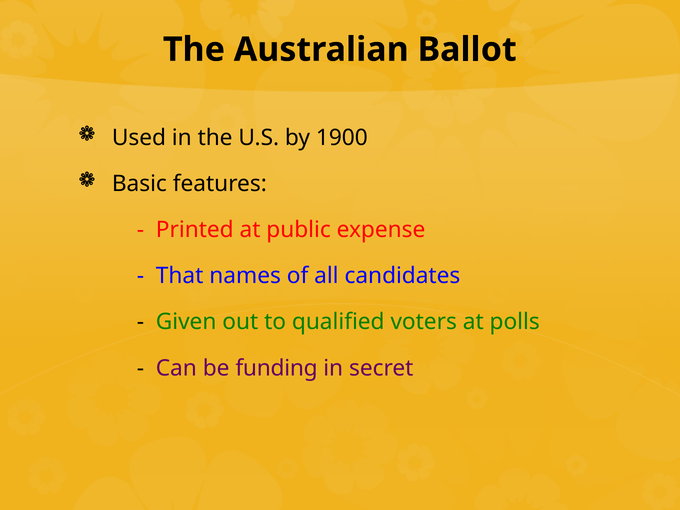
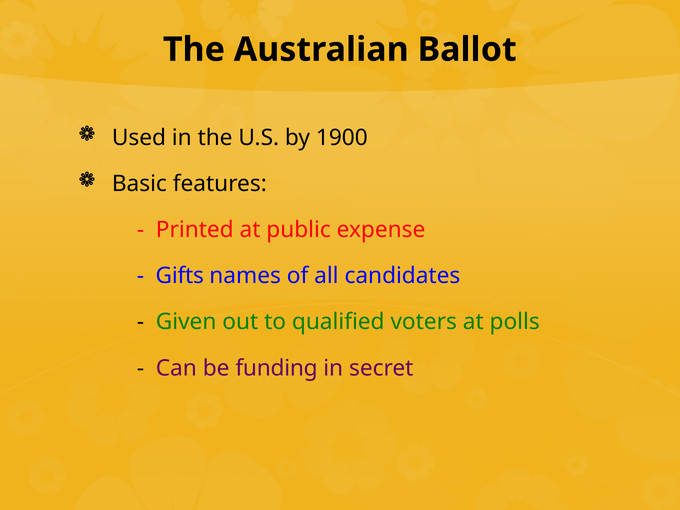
That: That -> Gifts (180, 276)
